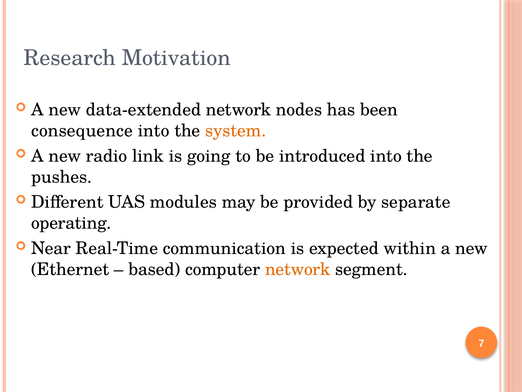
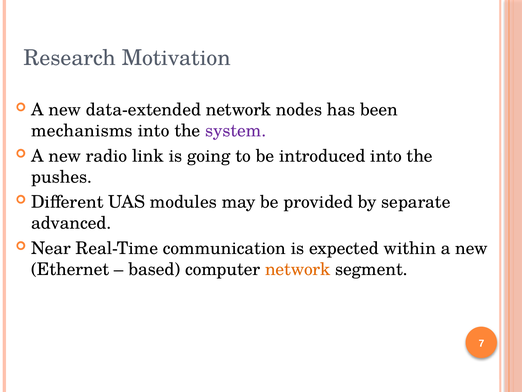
consequence: consequence -> mechanisms (82, 131)
system colour: orange -> purple (236, 131)
operating: operating -> advanced (71, 223)
